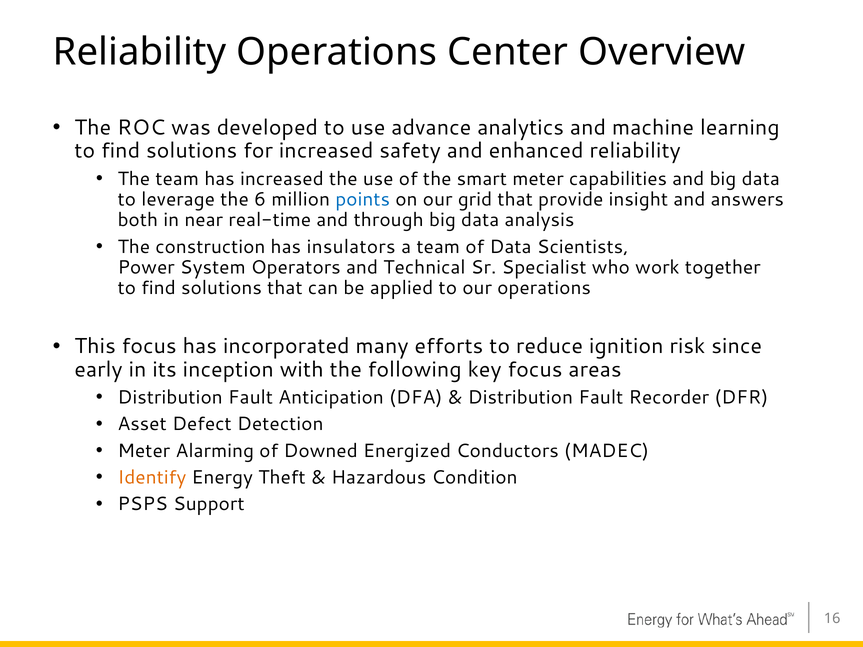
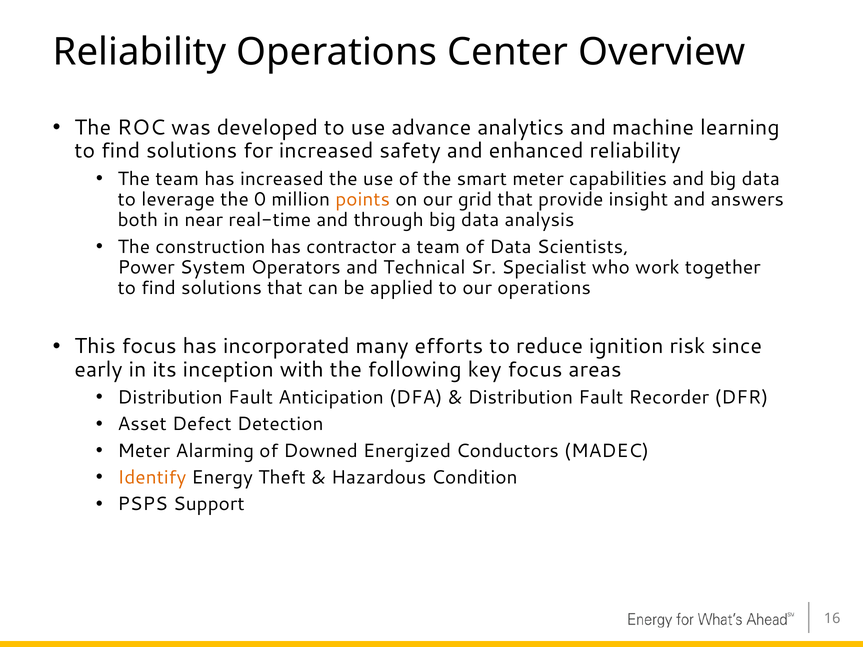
6: 6 -> 0 (260, 200)
points colour: blue -> orange (363, 200)
insulators: insulators -> contractor (351, 247)
